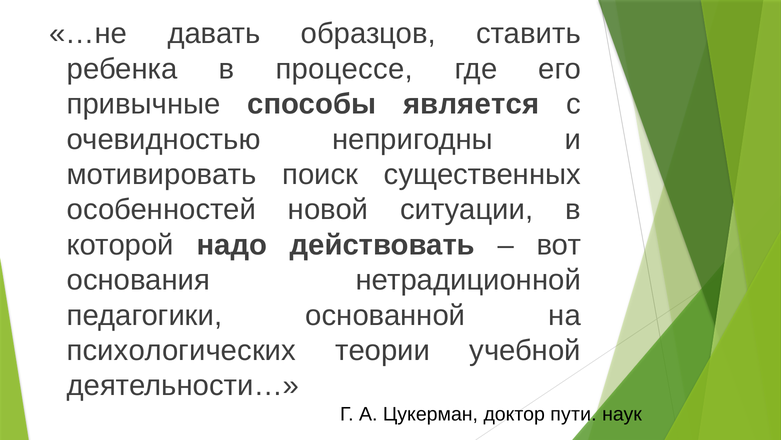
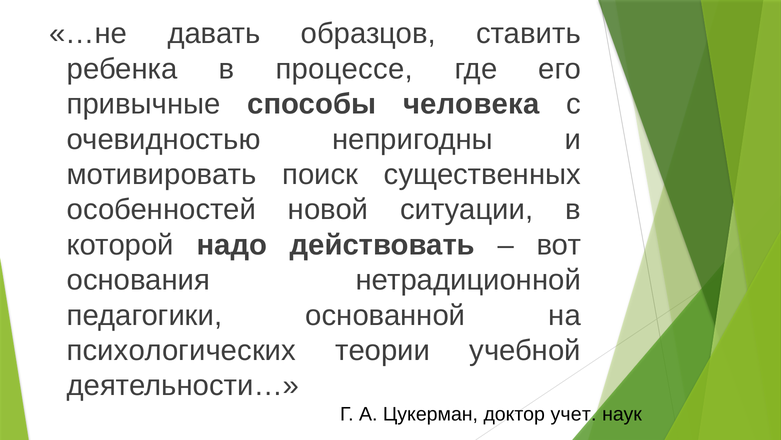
является: является -> человека (471, 104)
пути: пути -> учет (573, 414)
